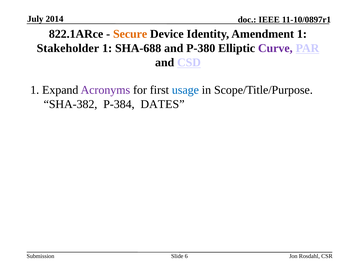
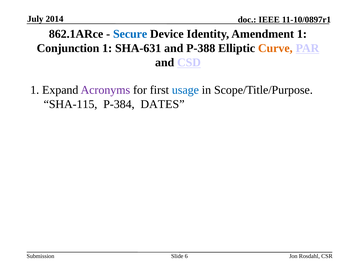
822.1ARce: 822.1ARce -> 862.1ARce (76, 34)
Secure colour: orange -> blue (130, 34)
Stakeholder: Stakeholder -> Conjunction (68, 48)
SHA-688: SHA-688 -> SHA-631 (138, 48)
P-380: P-380 -> P-388 (201, 48)
Curve colour: purple -> orange (275, 48)
SHA-382: SHA-382 -> SHA-115 (70, 104)
